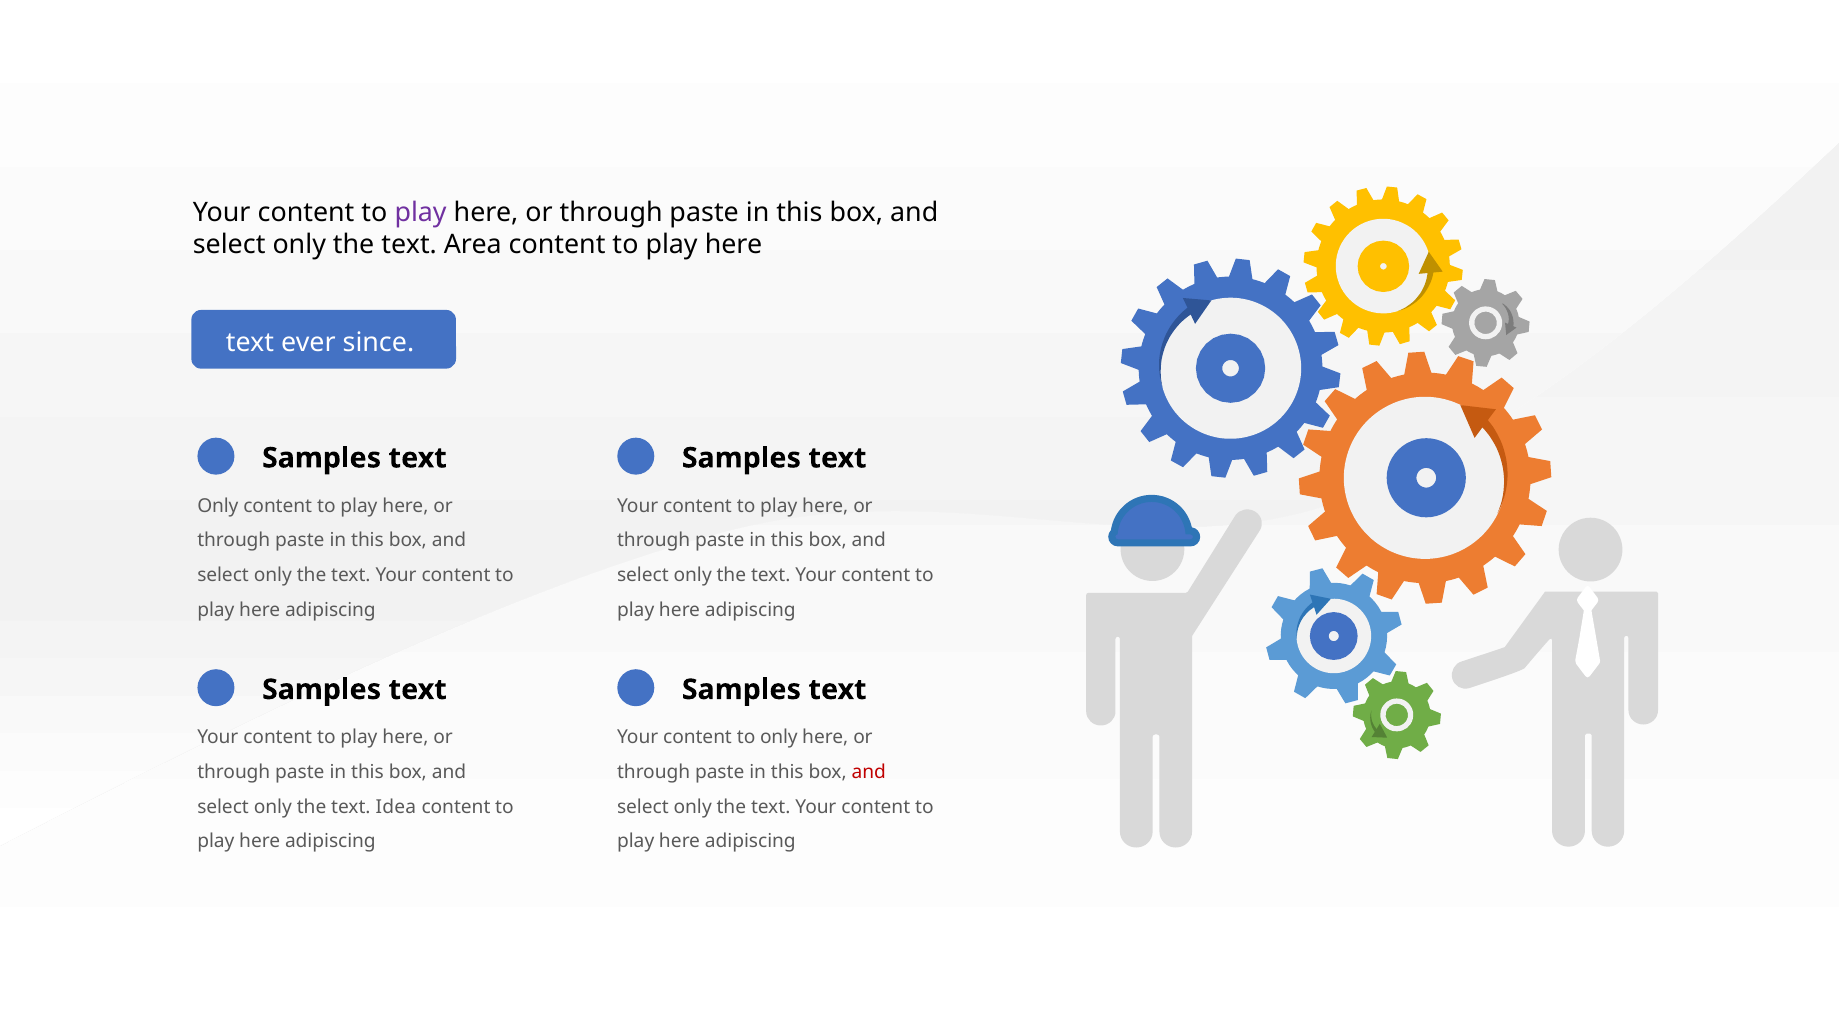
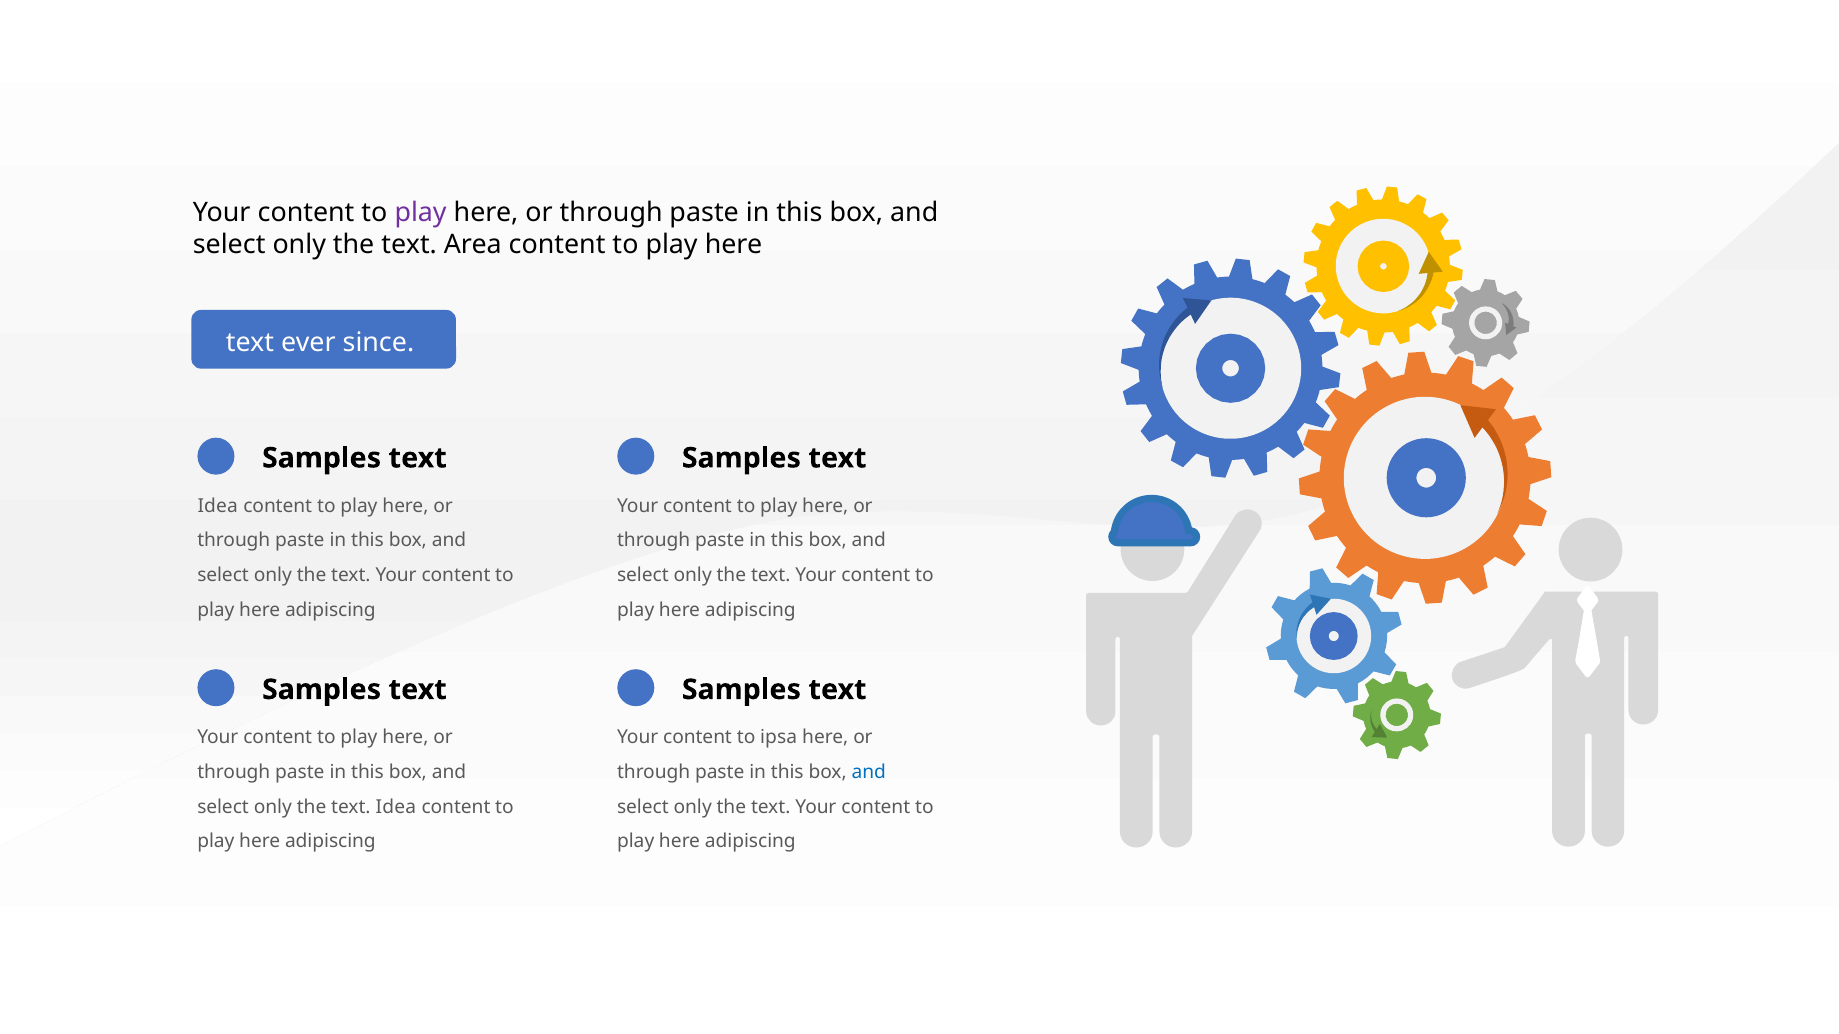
Only: Only -> Idea (218, 506)
to only: only -> ipsa (779, 738)
and colour: red -> blue (869, 773)
